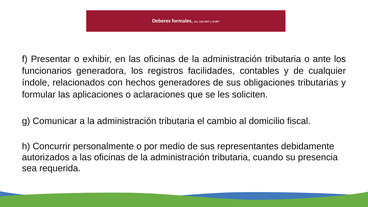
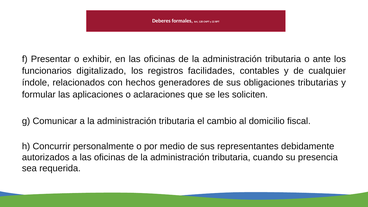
generadora: generadora -> digitalizado (101, 71)
